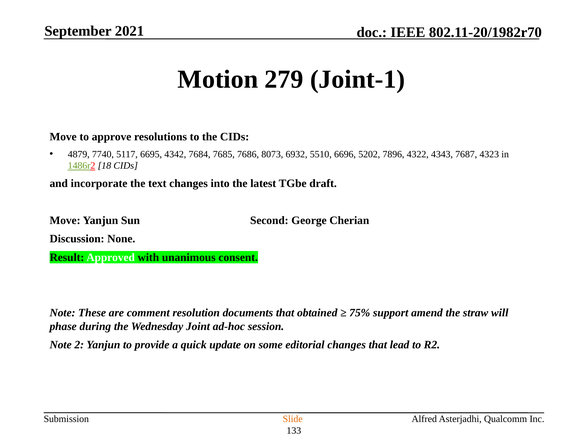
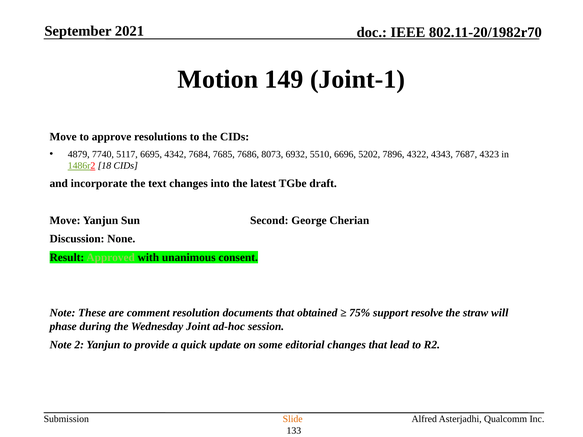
279: 279 -> 149 (284, 79)
Approved colour: white -> light green (111, 257)
amend: amend -> resolve (427, 313)
